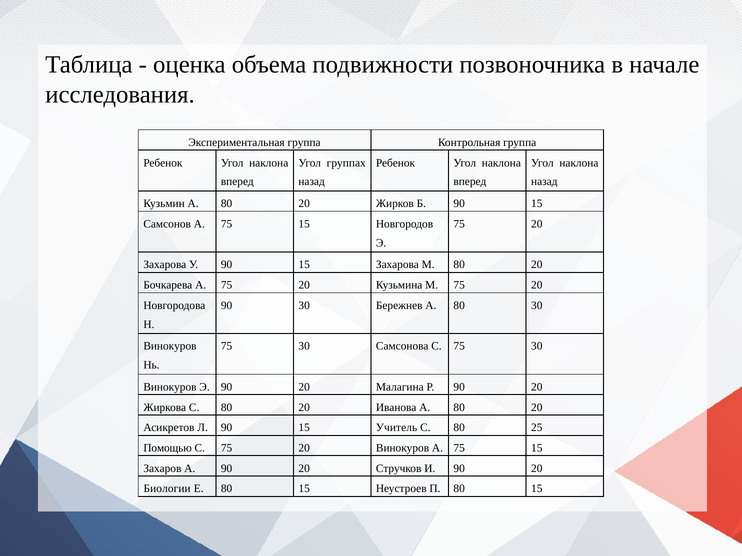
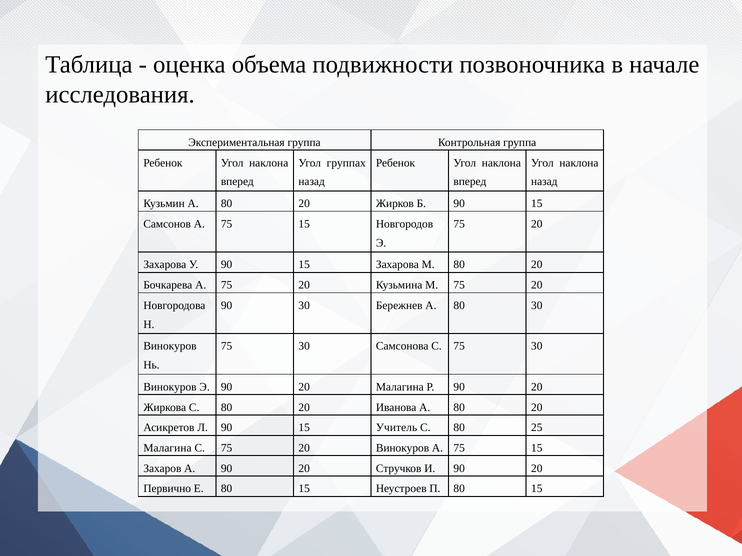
Помощью: Помощью -> Малагина (167, 448)
Биологии: Биологии -> Первично (167, 489)
